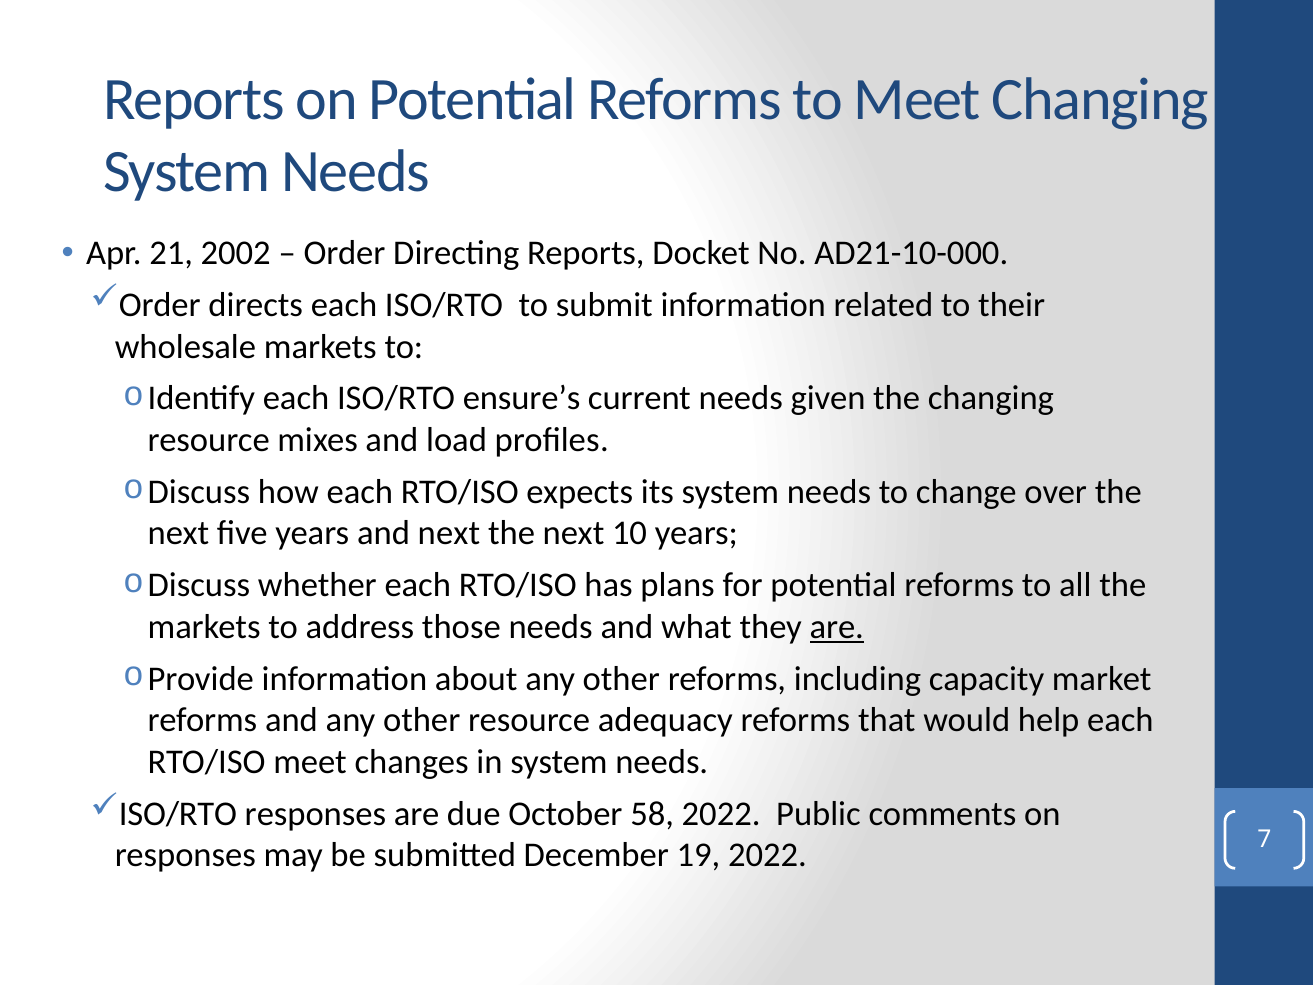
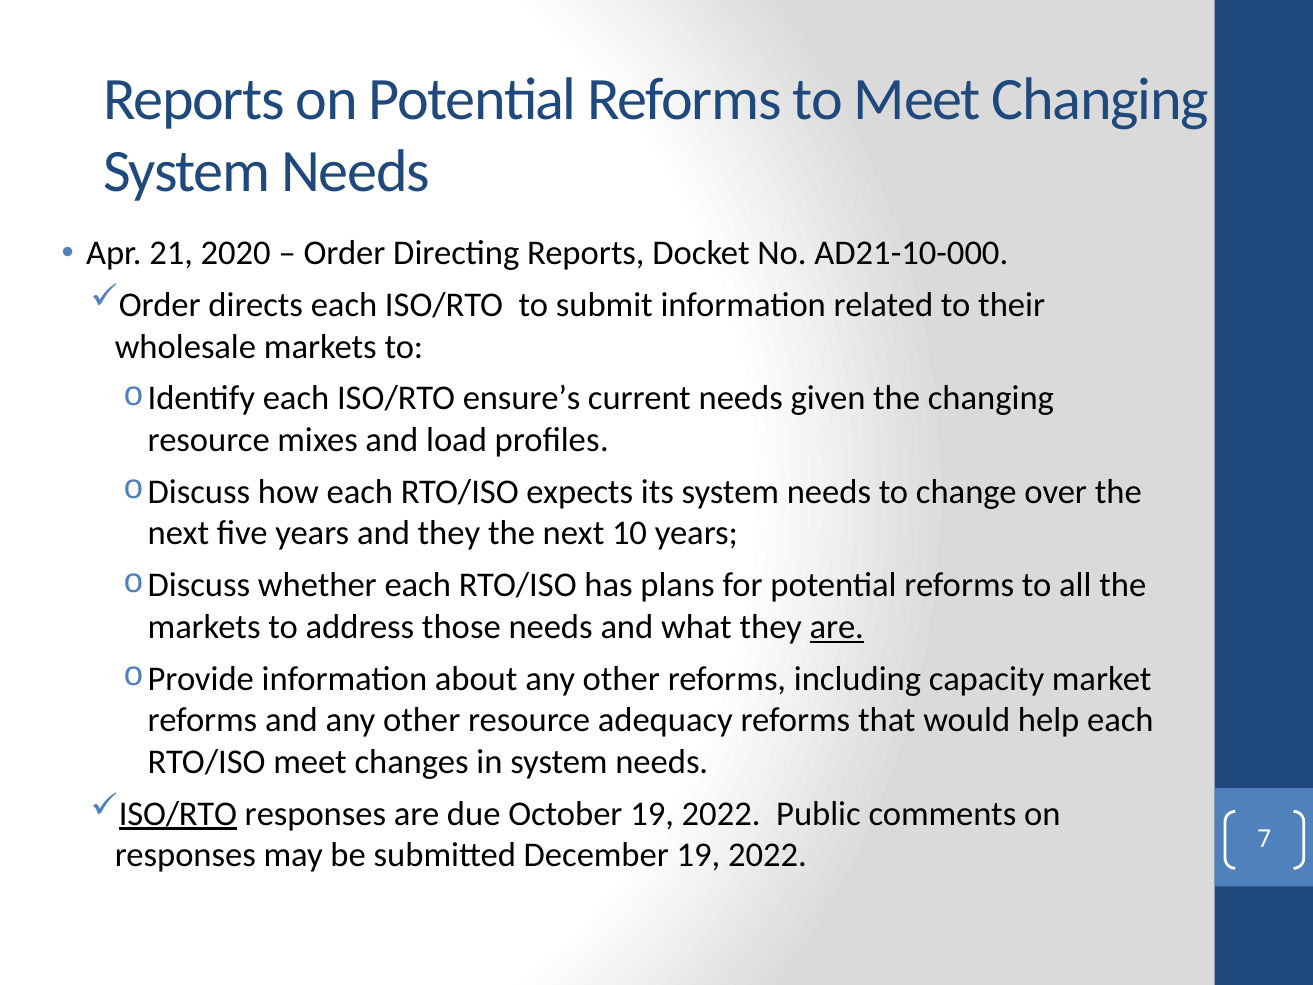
2002: 2002 -> 2020 (236, 253)
and next: next -> they (449, 533)
ISO/RTO underline: none -> present (178, 813)
October 58: 58 -> 19 (652, 813)
